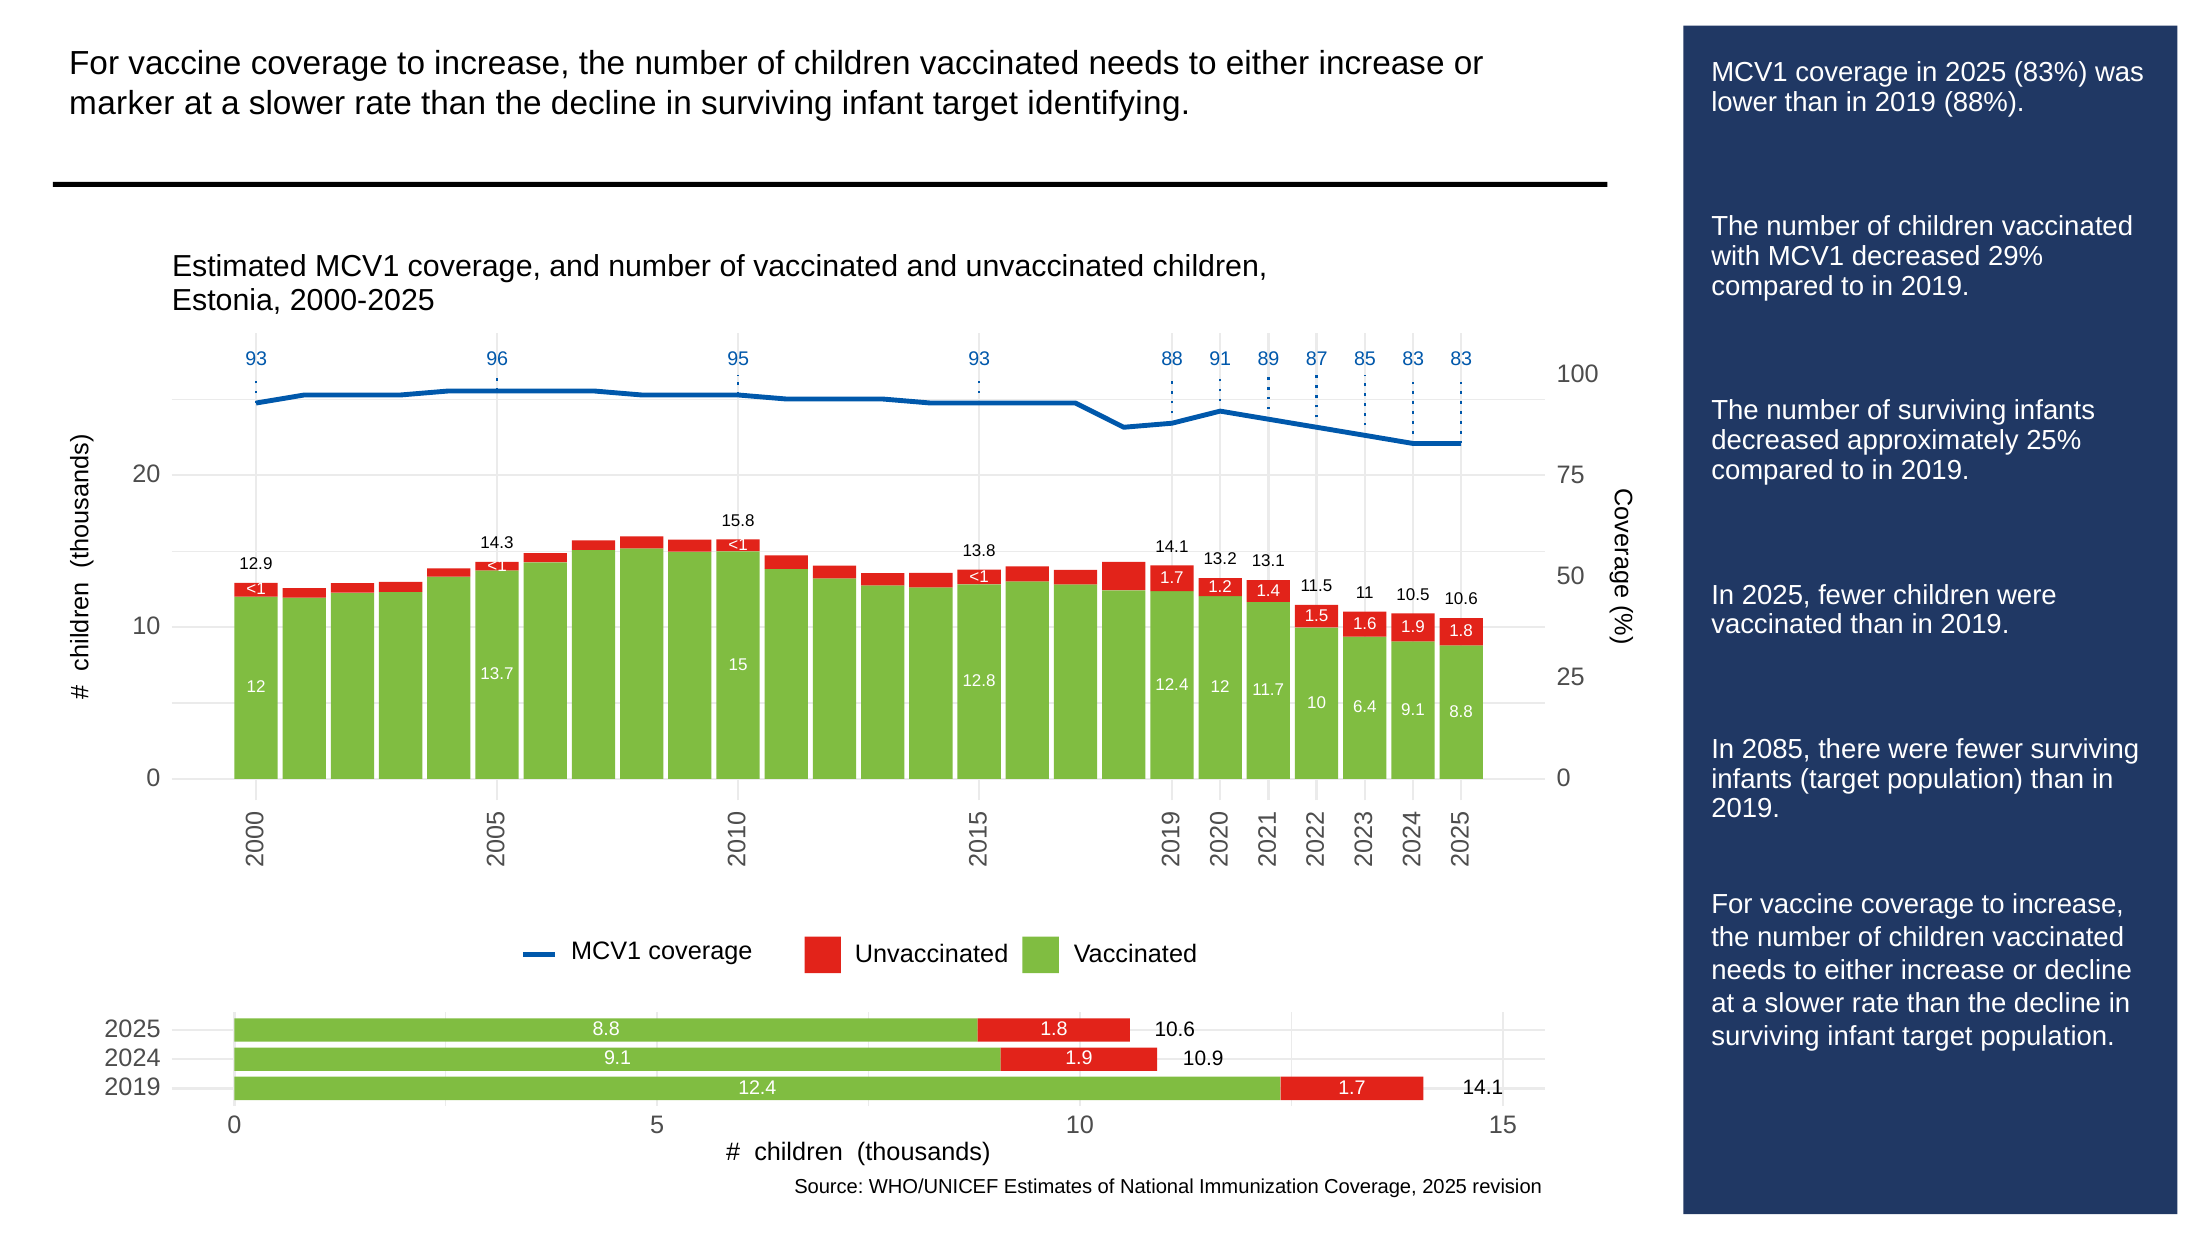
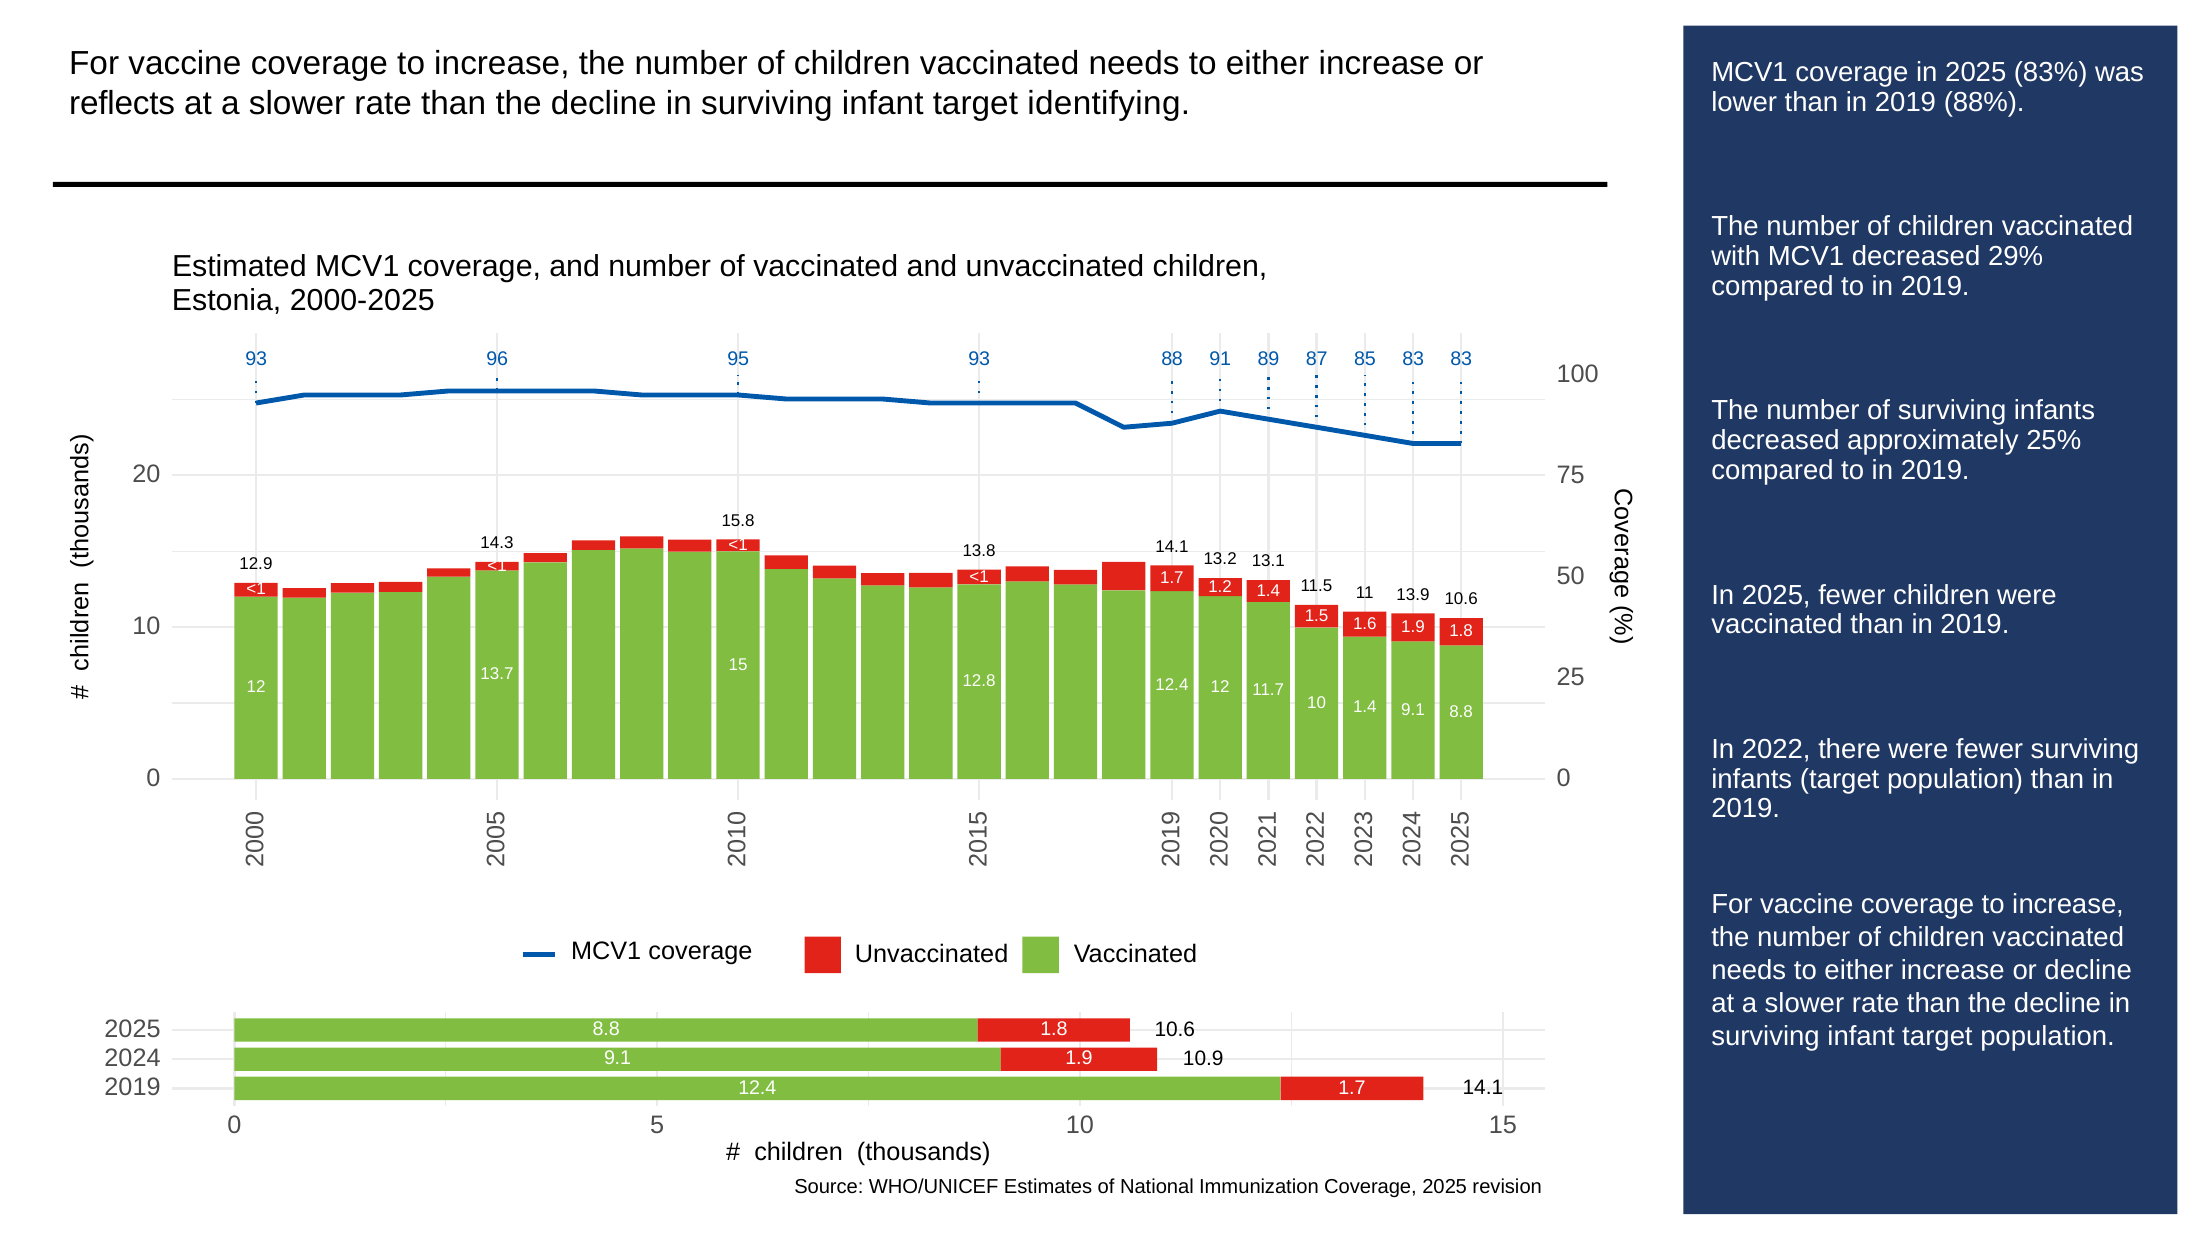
marker: marker -> reflects (122, 104)
10.5: 10.5 -> 13.9 (1413, 595)
6.4: 6.4 -> 1.4 (1365, 707)
2085: 2085 -> 2022 (1776, 749)
